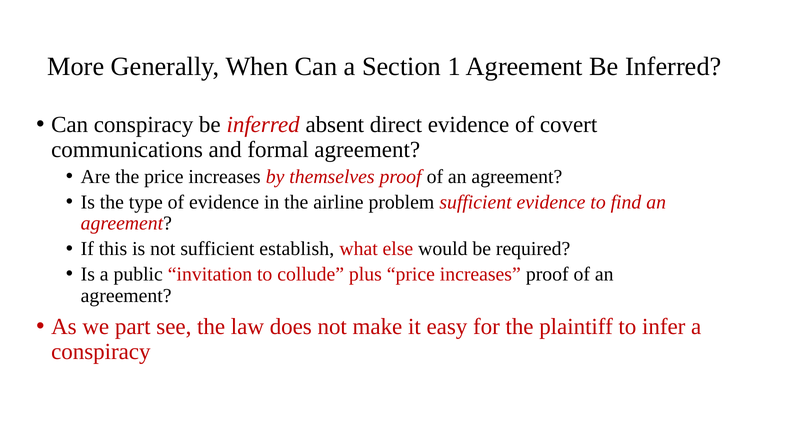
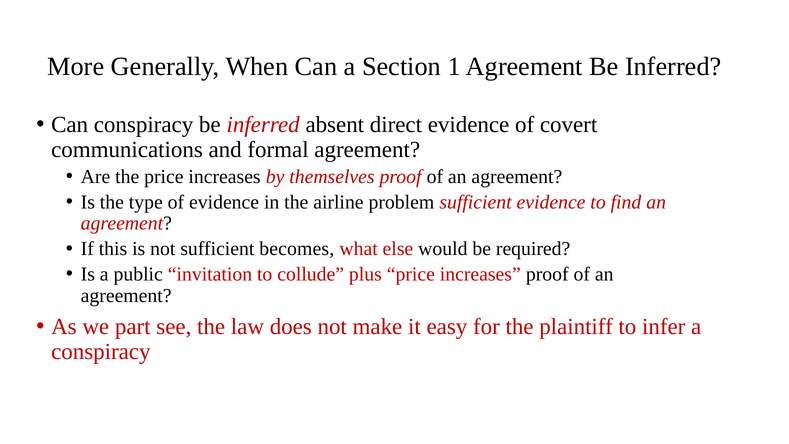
establish: establish -> becomes (297, 249)
